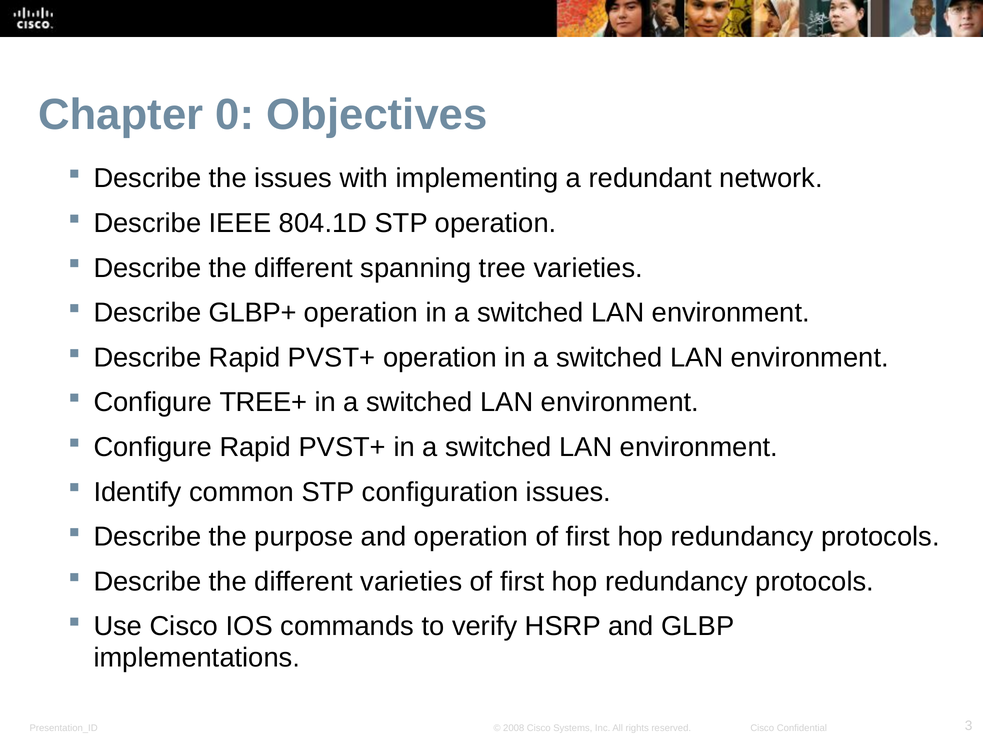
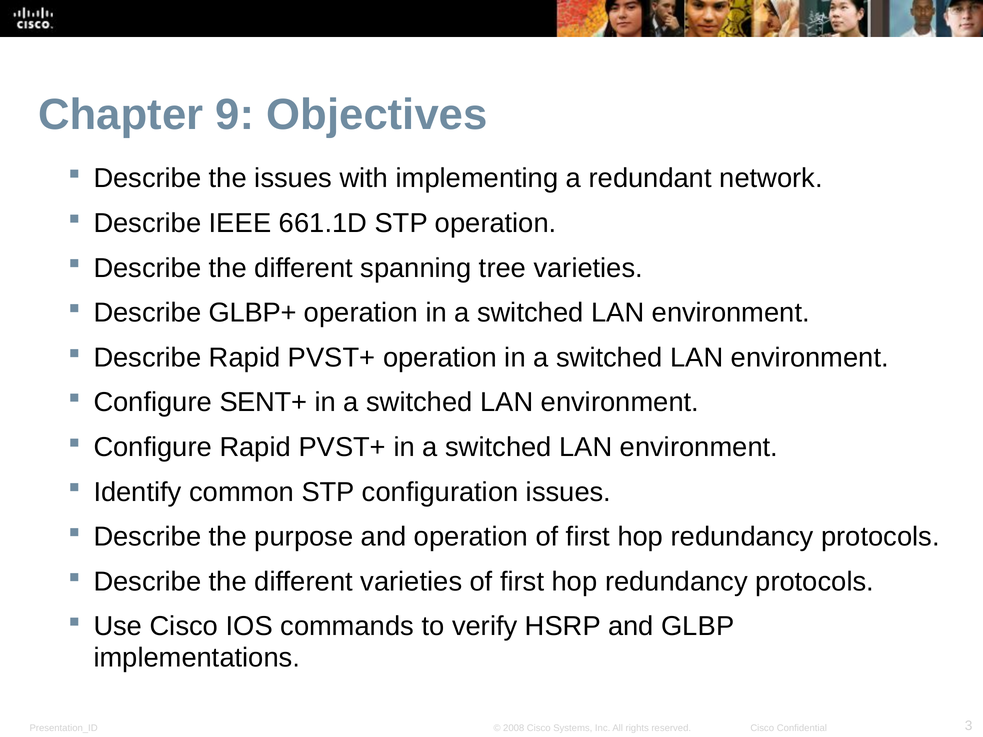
0: 0 -> 9 (235, 115)
804.1D: 804.1D -> 661.1D (323, 223)
TREE+: TREE+ -> SENT+ (263, 403)
